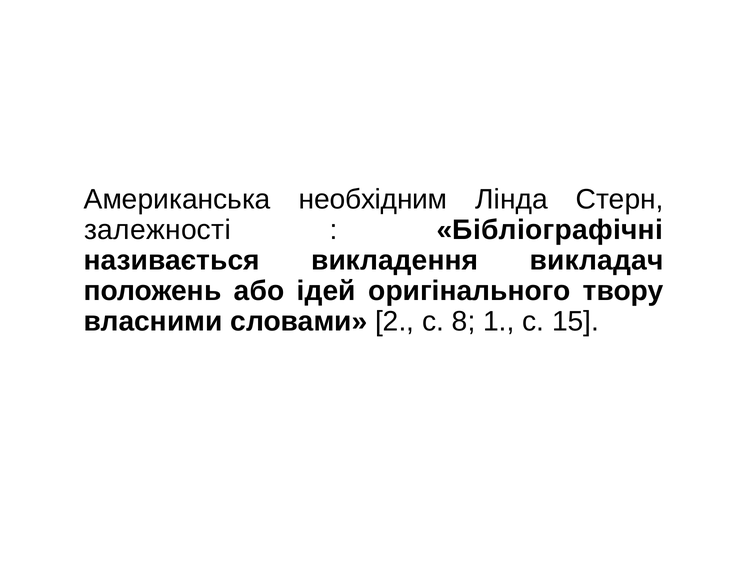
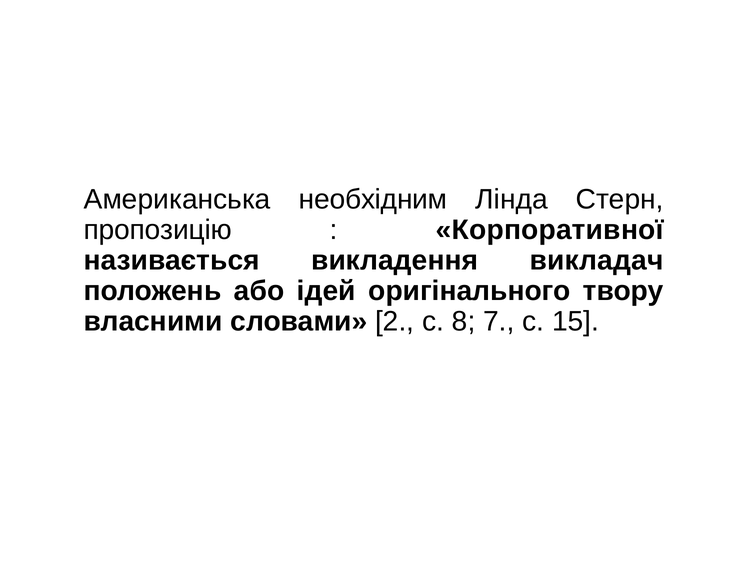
залежності: залежності -> пропозицію (158, 230)
Бібліографічні: Бібліографічні -> Корпоративної (550, 230)
1: 1 -> 7 (499, 321)
